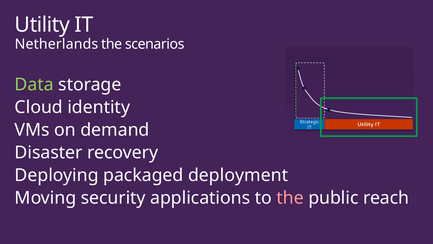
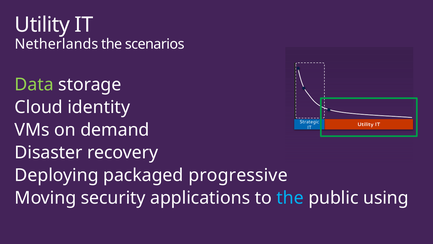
deployment: deployment -> progressive (238, 175)
the colour: pink -> light blue (290, 198)
reach: reach -> using (386, 198)
